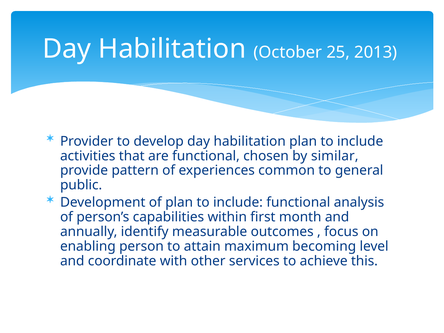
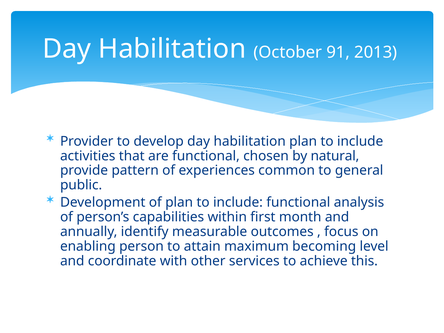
25: 25 -> 91 (338, 52)
similar: similar -> natural (335, 156)
